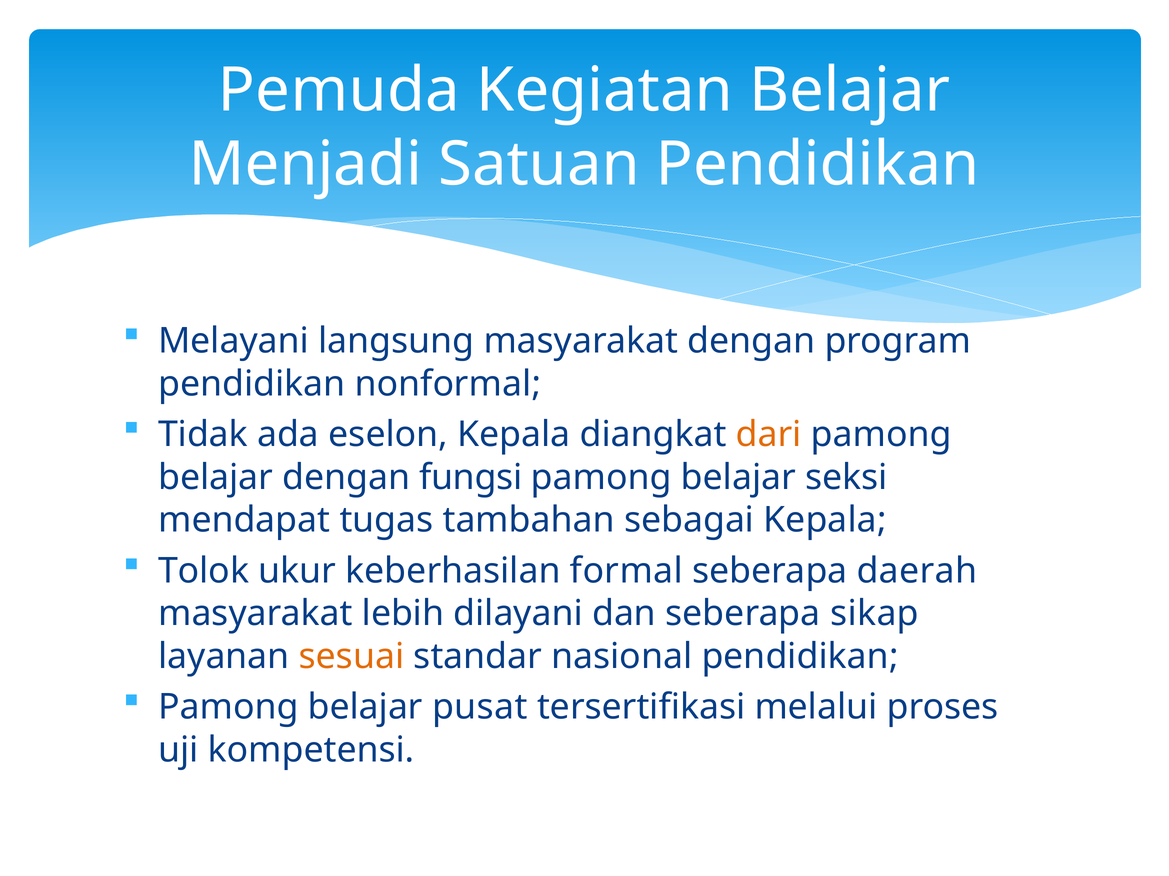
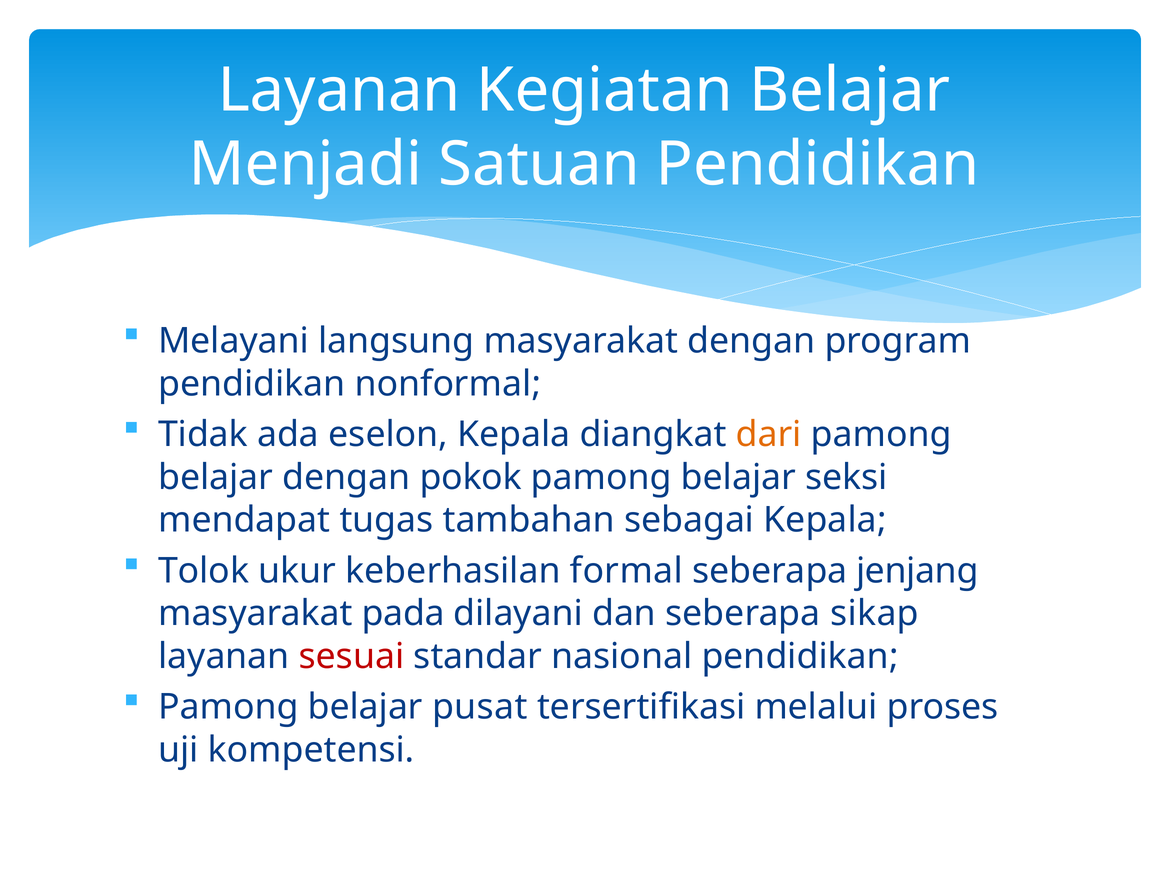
Pemuda: Pemuda -> Layanan (339, 91)
fungsi: fungsi -> pokok (471, 478)
daerah: daerah -> jenjang (917, 571)
lebih: lebih -> pada (403, 614)
sesuai colour: orange -> red (352, 657)
